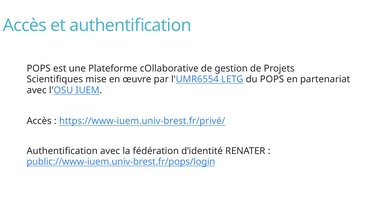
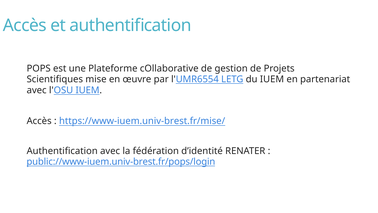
du POPS: POPS -> IUEM (272, 79)
https://www-iuem.univ-brest.fr/privé/: https://www-iuem.univ-brest.fr/privé/ -> https://www-iuem.univ-brest.fr/mise/ (142, 121)
